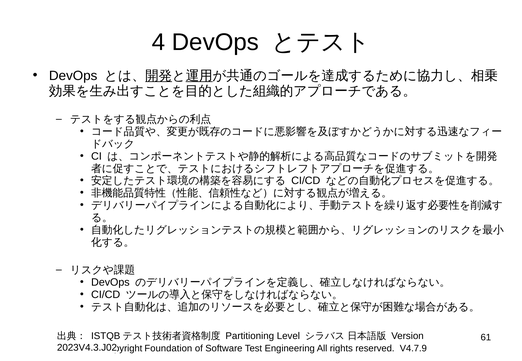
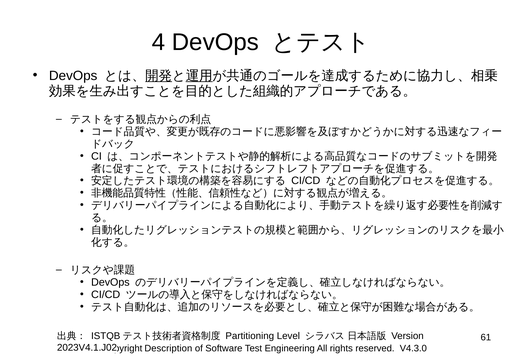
2023V4.3.J02: 2023V4.3.J02 -> 2023V4.1.J02 (87, 348)
Foundation: Foundation -> Description (168, 349)
V4.7.9: V4.7.9 -> V4.3.0 (413, 349)
